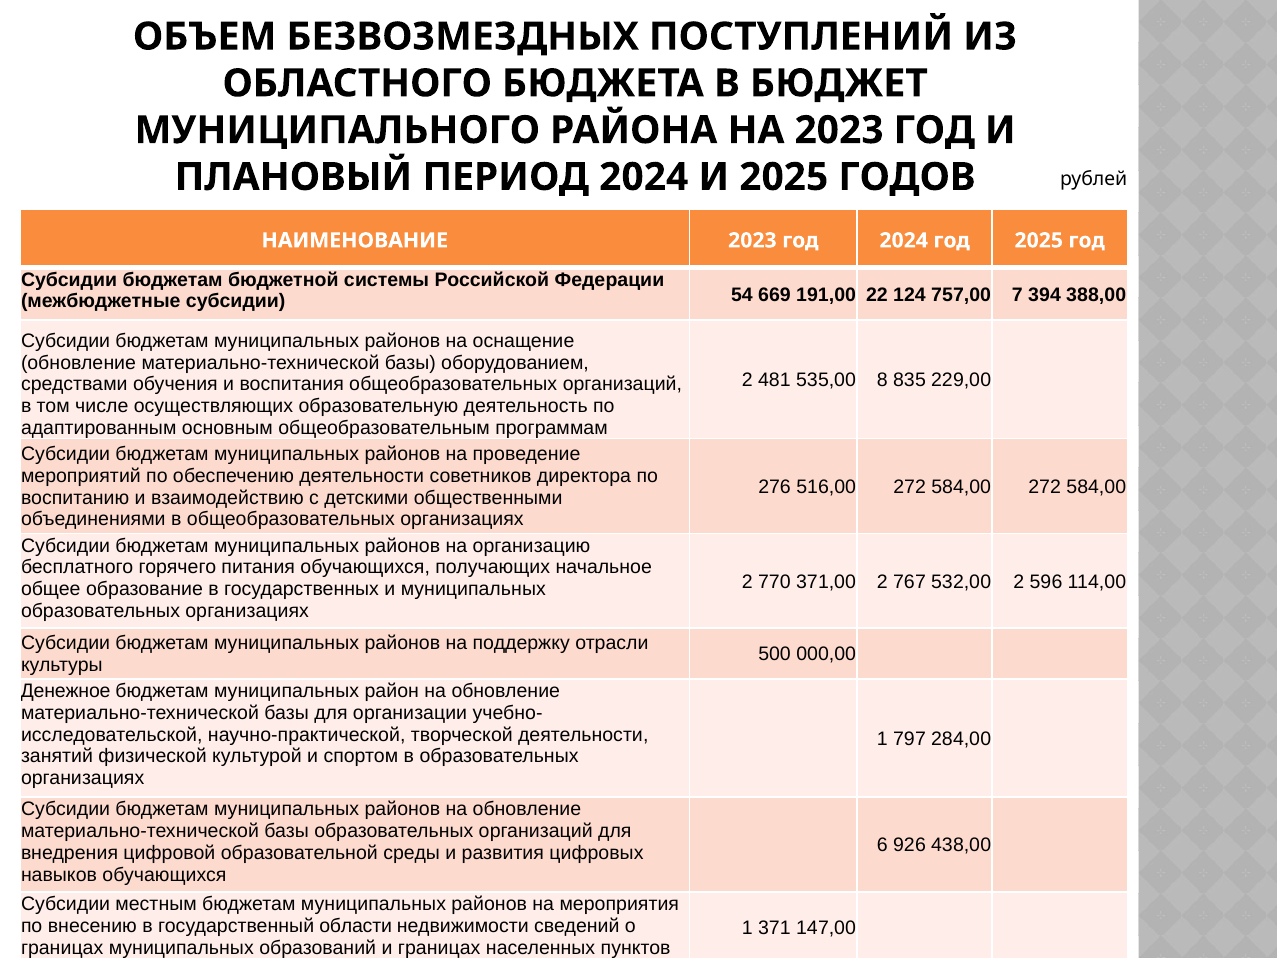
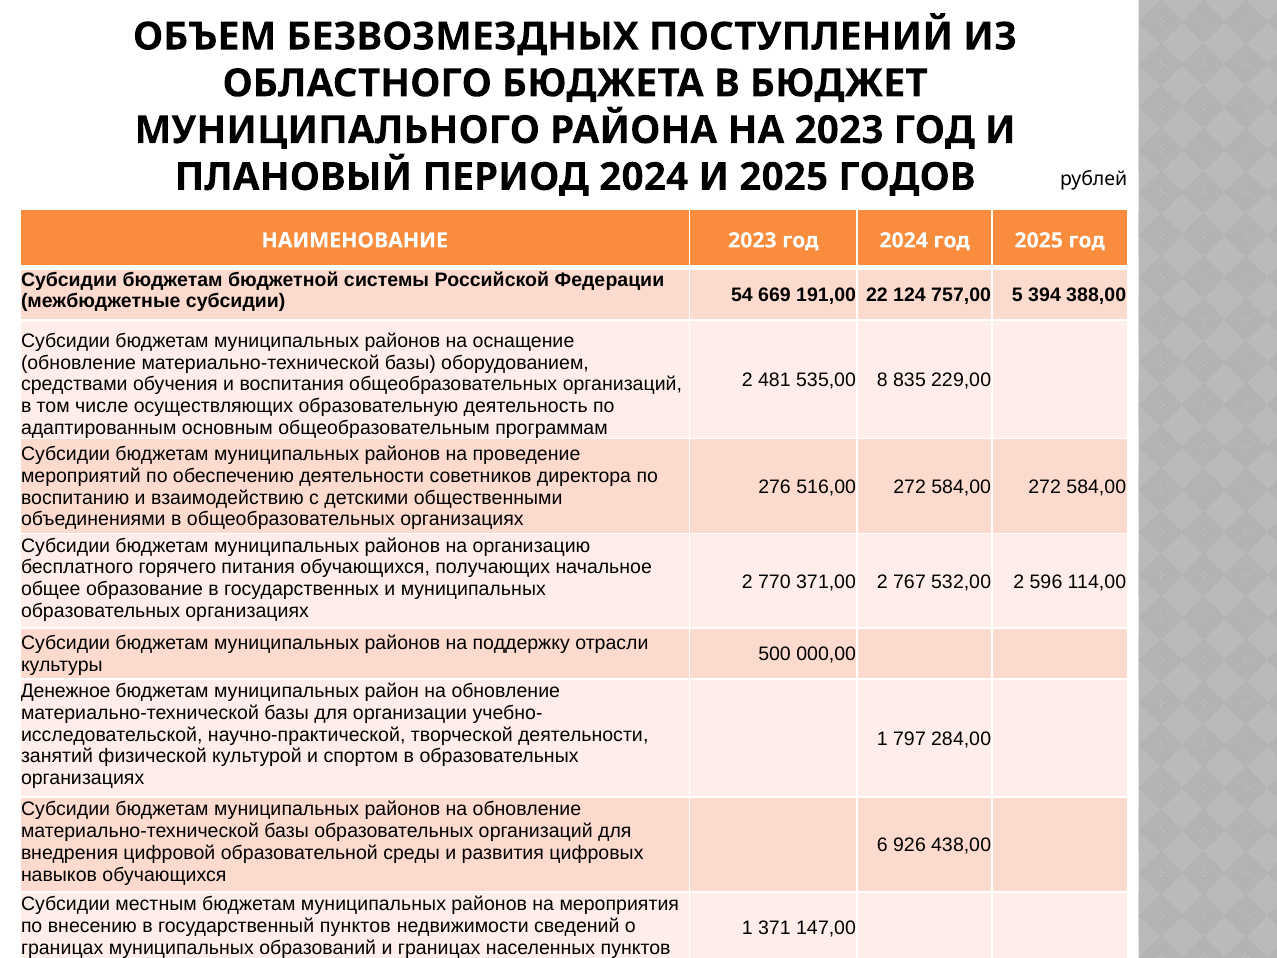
7: 7 -> 5 (1017, 295)
государственный области: области -> пунктов (355, 926)
